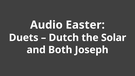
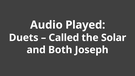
Easter: Easter -> Played (85, 25)
Dutch: Dutch -> Called (64, 38)
